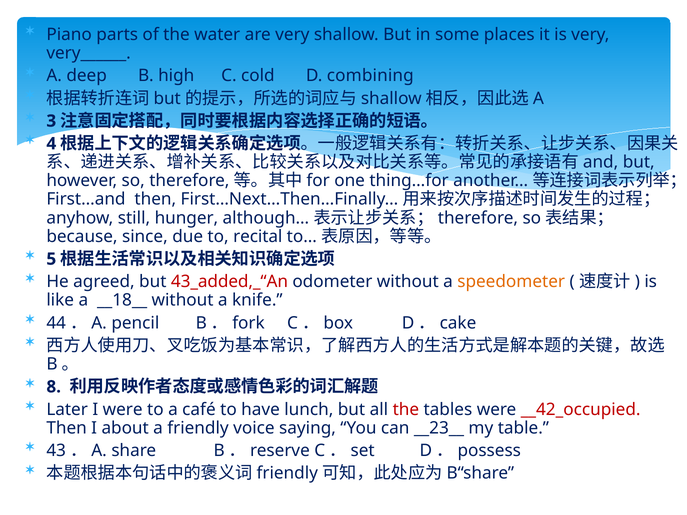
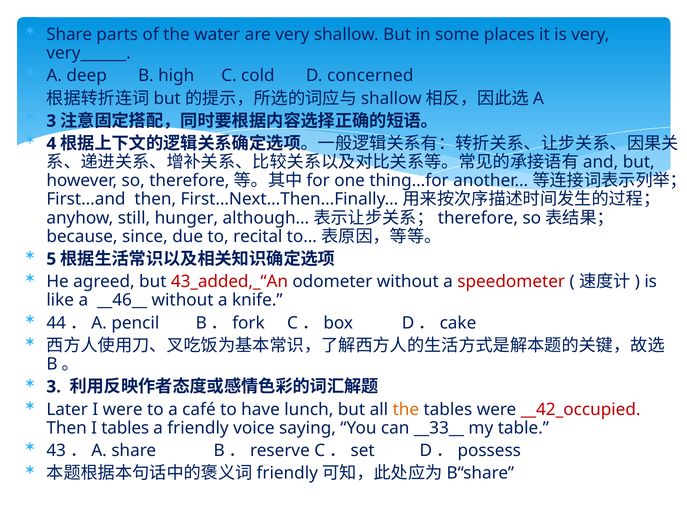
Piano: Piano -> Share (69, 35)
combining: combining -> concerned (370, 76)
speedometer colour: orange -> red (511, 282)
__18__: __18__ -> __46__ (122, 300)
8: 8 -> 3 (54, 387)
the colour: red -> orange (406, 410)
I about: about -> tables (125, 428)
__23__: __23__ -> __33__ (439, 428)
